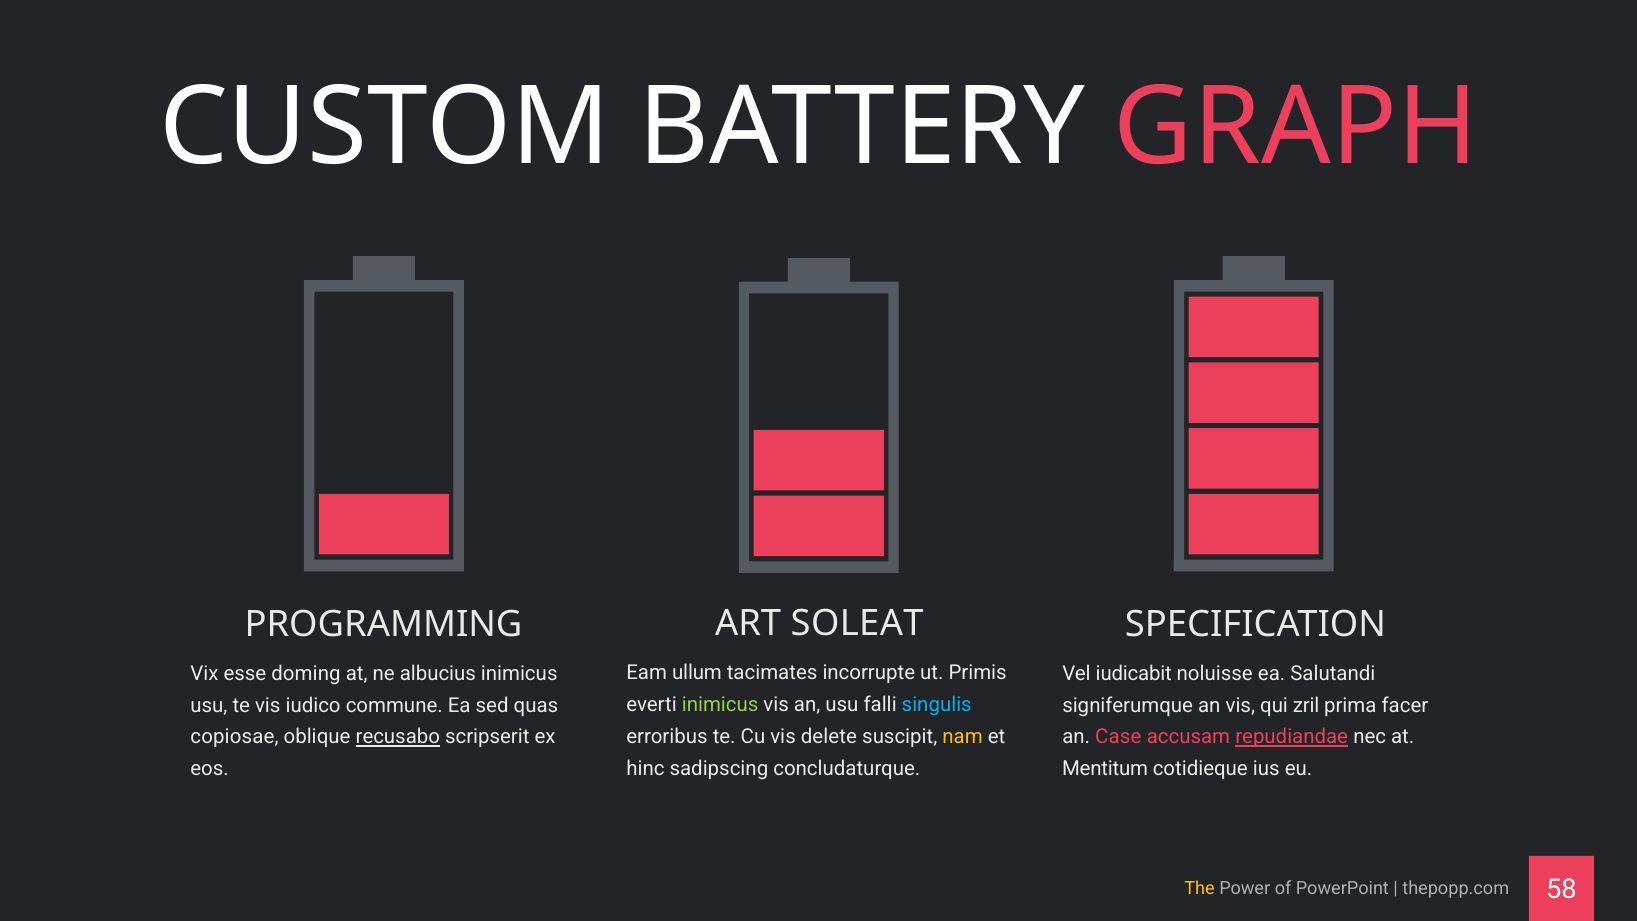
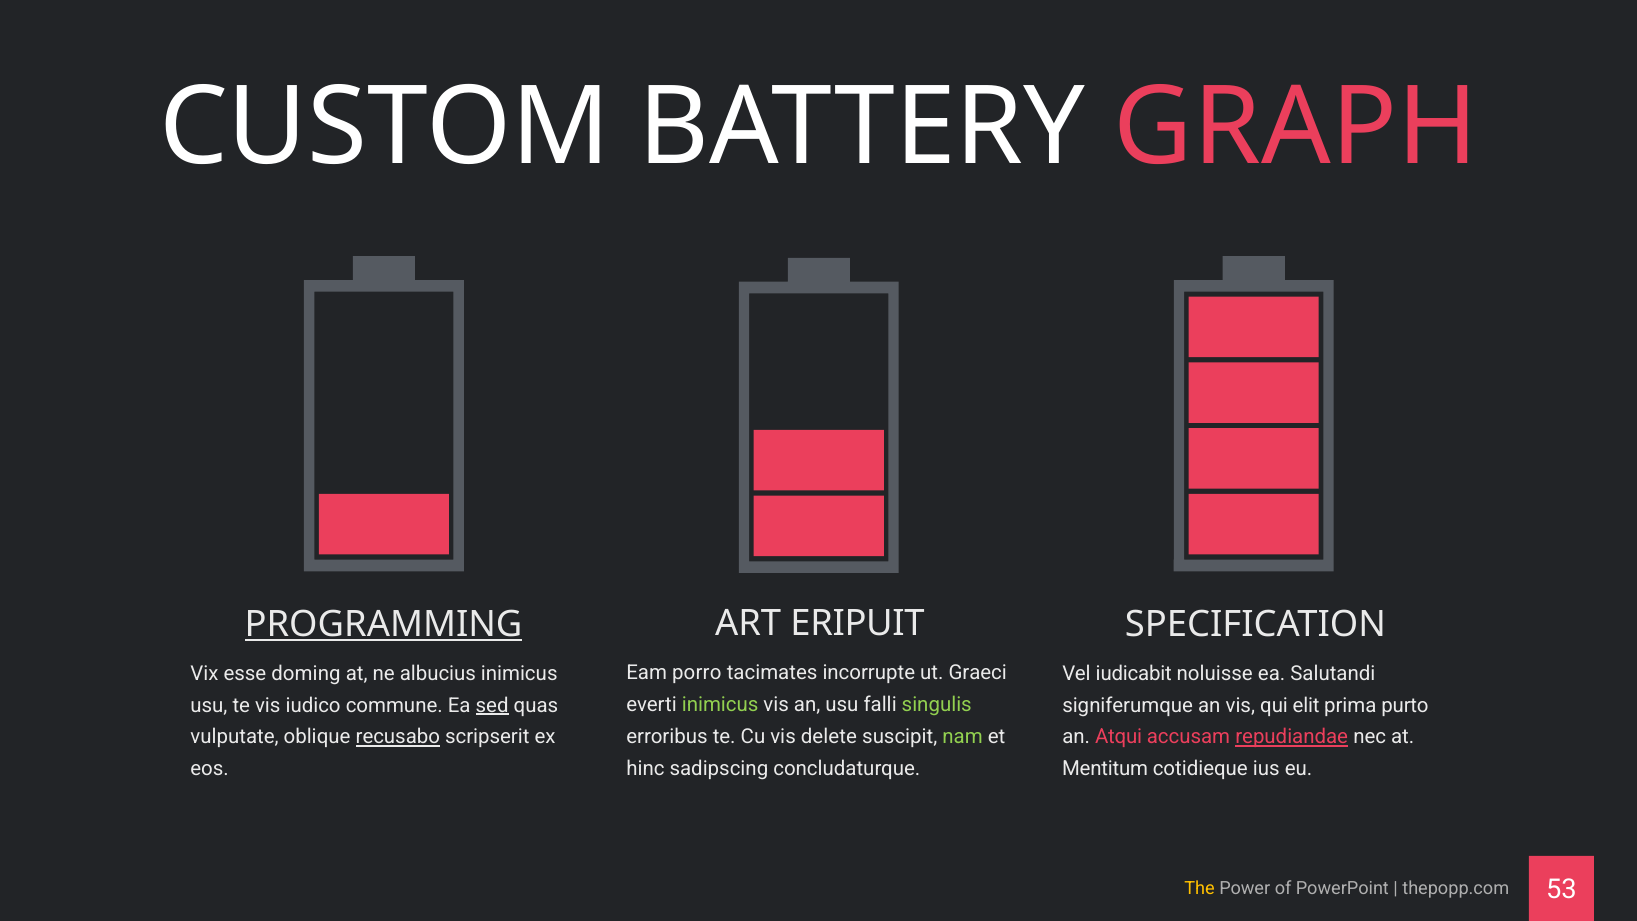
SOLEAT: SOLEAT -> ERIPUIT (858, 624)
PROGRAMMING underline: none -> present (384, 624)
ullum: ullum -> porro (697, 673)
Primis: Primis -> Graeci (978, 673)
singulis colour: light blue -> light green (937, 705)
sed underline: none -> present (492, 705)
zril: zril -> elit (1306, 705)
facer: facer -> purto (1405, 705)
nam colour: yellow -> light green (963, 736)
copiosae: copiosae -> vulputate (235, 737)
Case: Case -> Atqui (1119, 737)
58: 58 -> 53 (1561, 889)
